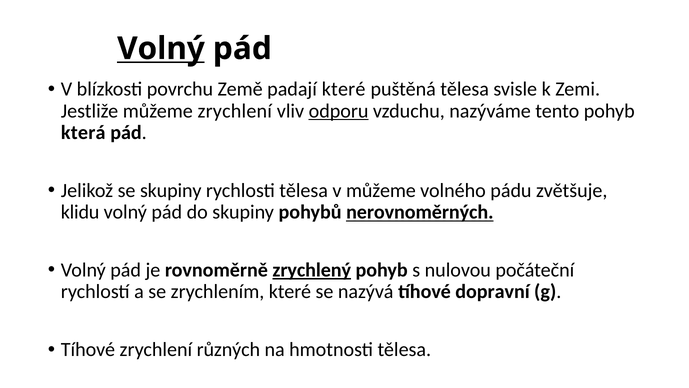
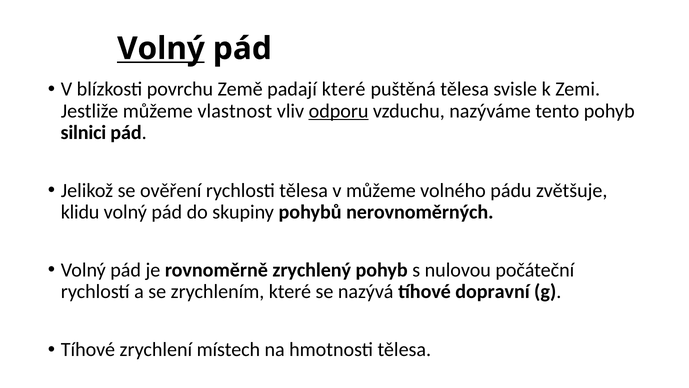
můžeme zrychlení: zrychlení -> vlastnost (235, 111)
která: která -> silnici (83, 133)
se skupiny: skupiny -> ověření (171, 190)
nerovnoměrných underline: present -> none (420, 212)
zrychlený underline: present -> none (312, 270)
různých: různých -> místech (228, 349)
